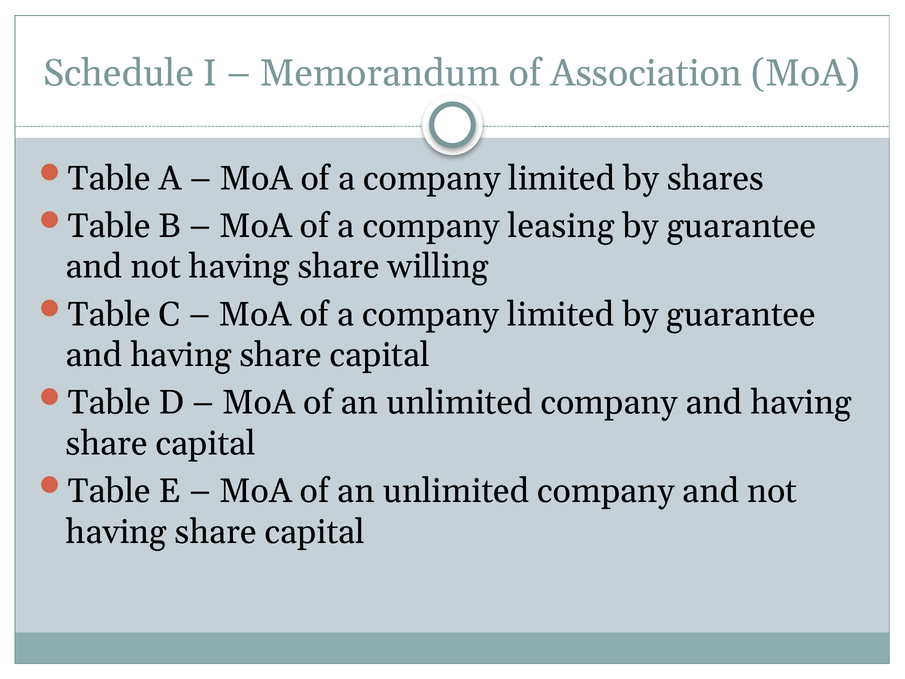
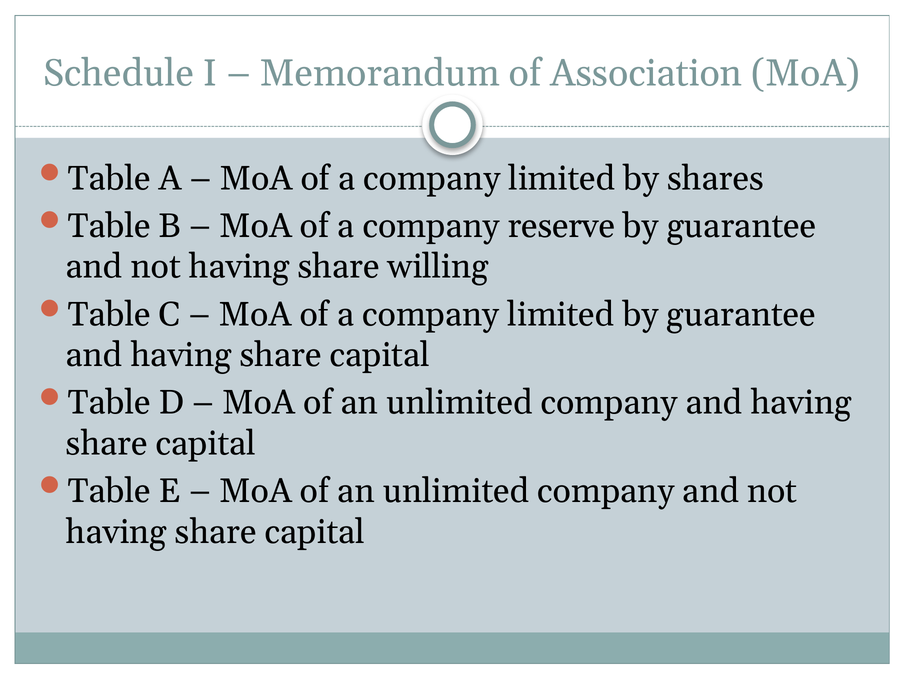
leasing: leasing -> reserve (561, 226)
